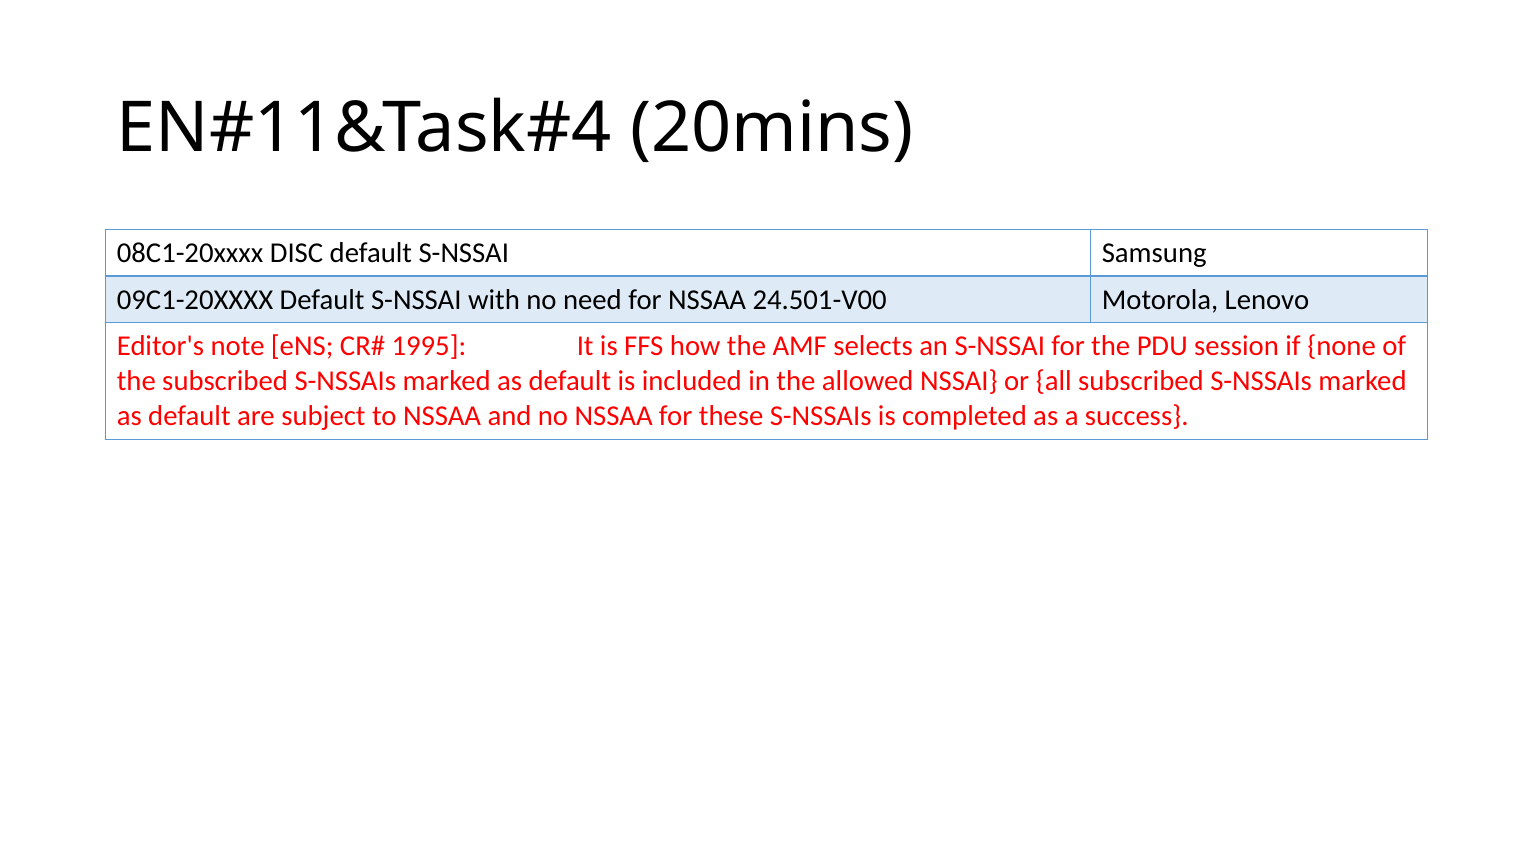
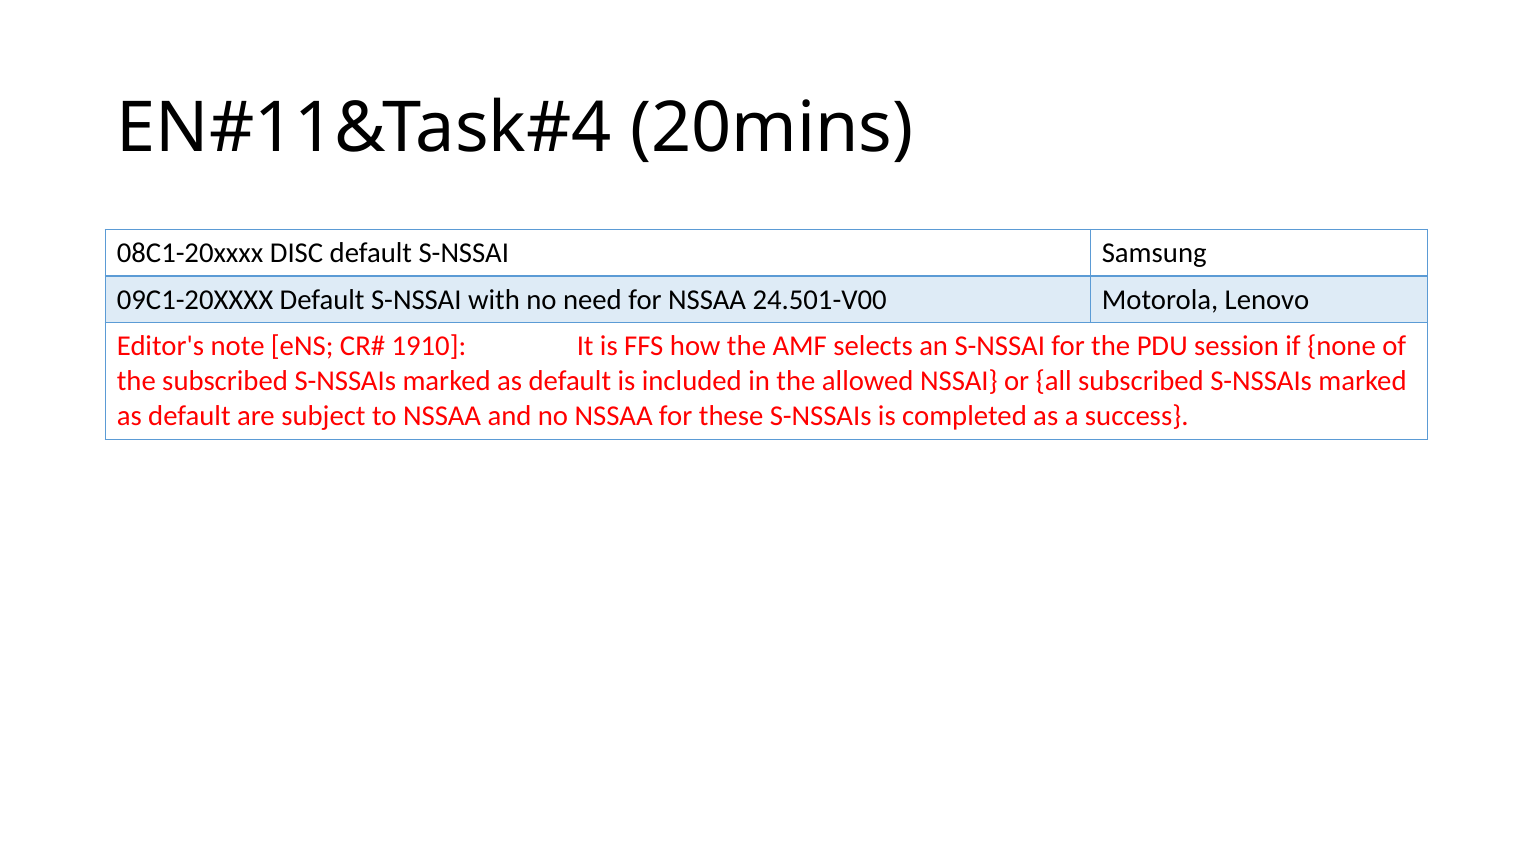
1995: 1995 -> 1910 (429, 346)
